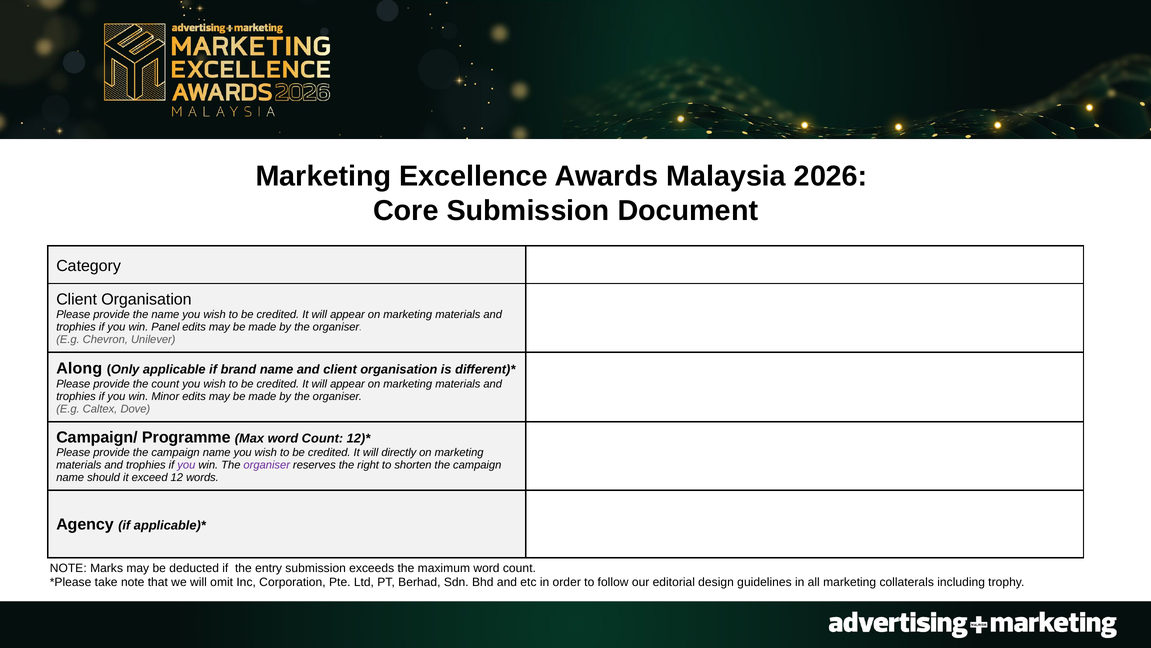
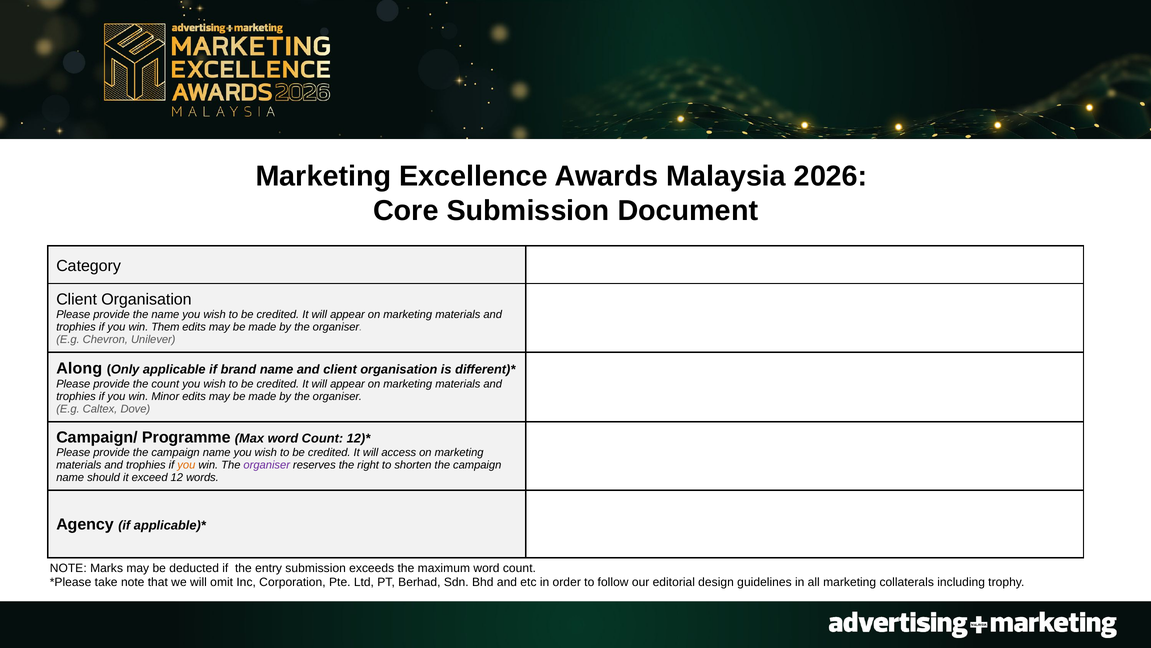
Panel: Panel -> Them (165, 327)
directly: directly -> access (399, 452)
you colour: purple -> orange (186, 465)
